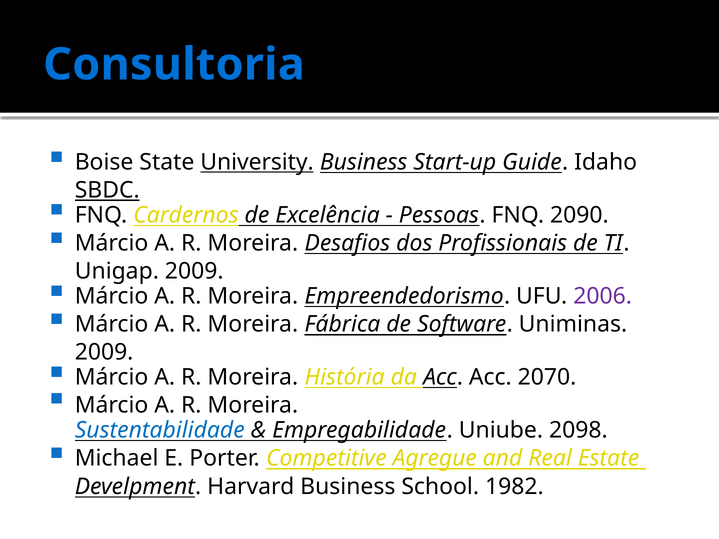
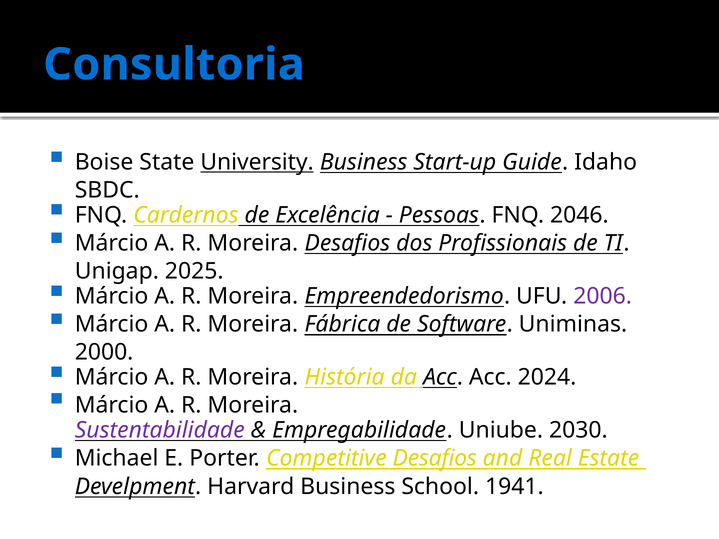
SBDC underline: present -> none (107, 190)
2090: 2090 -> 2046 (579, 215)
Unigap 2009: 2009 -> 2025 (194, 271)
2009: 2009 -> 2000 (104, 353)
2070: 2070 -> 2024 (547, 377)
Sustentabilidade colour: blue -> purple (160, 430)
2098: 2098 -> 2030 (578, 430)
Competitive Agregue: Agregue -> Desafios (435, 458)
1982: 1982 -> 1941 (514, 487)
